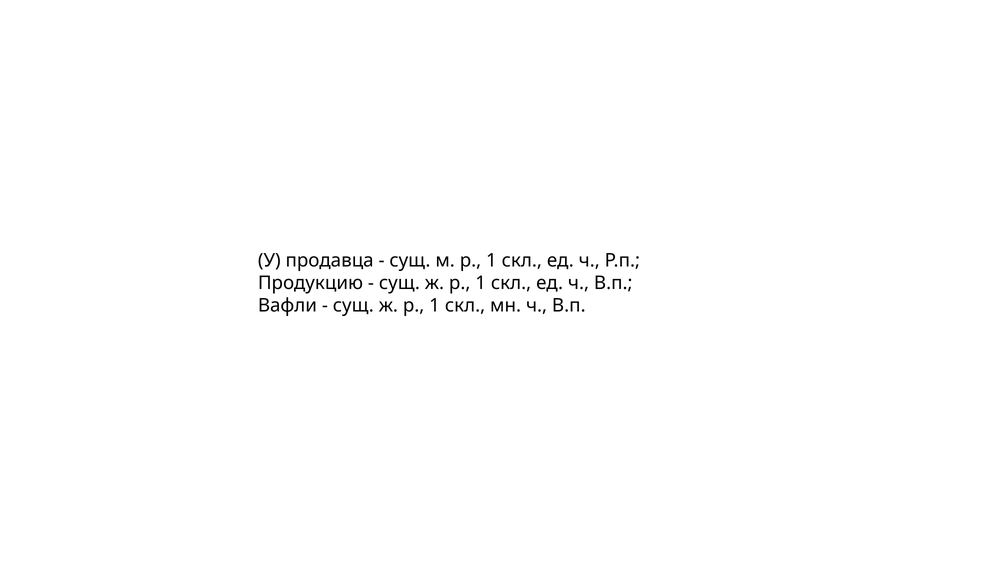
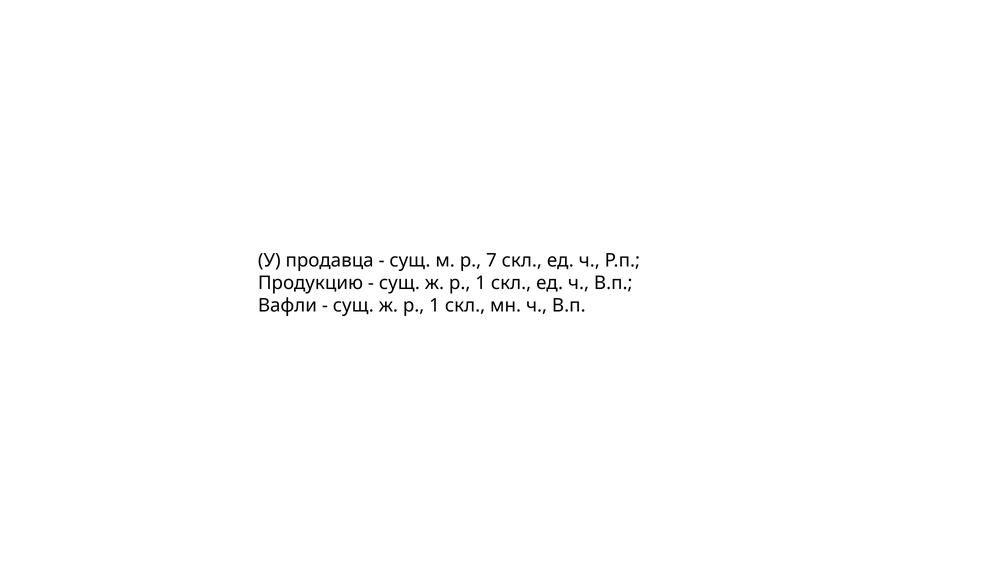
м р 1: 1 -> 7 (491, 260)
